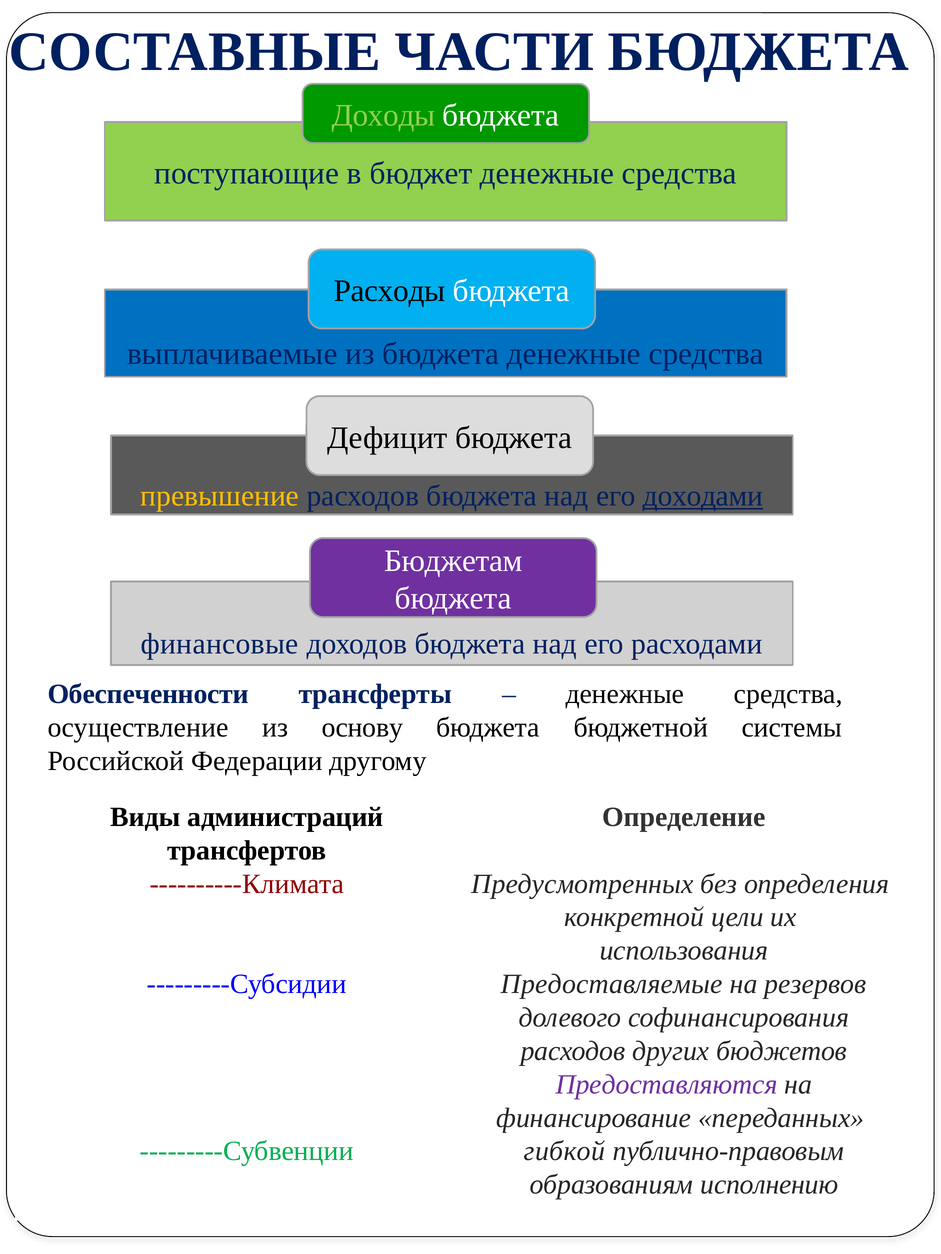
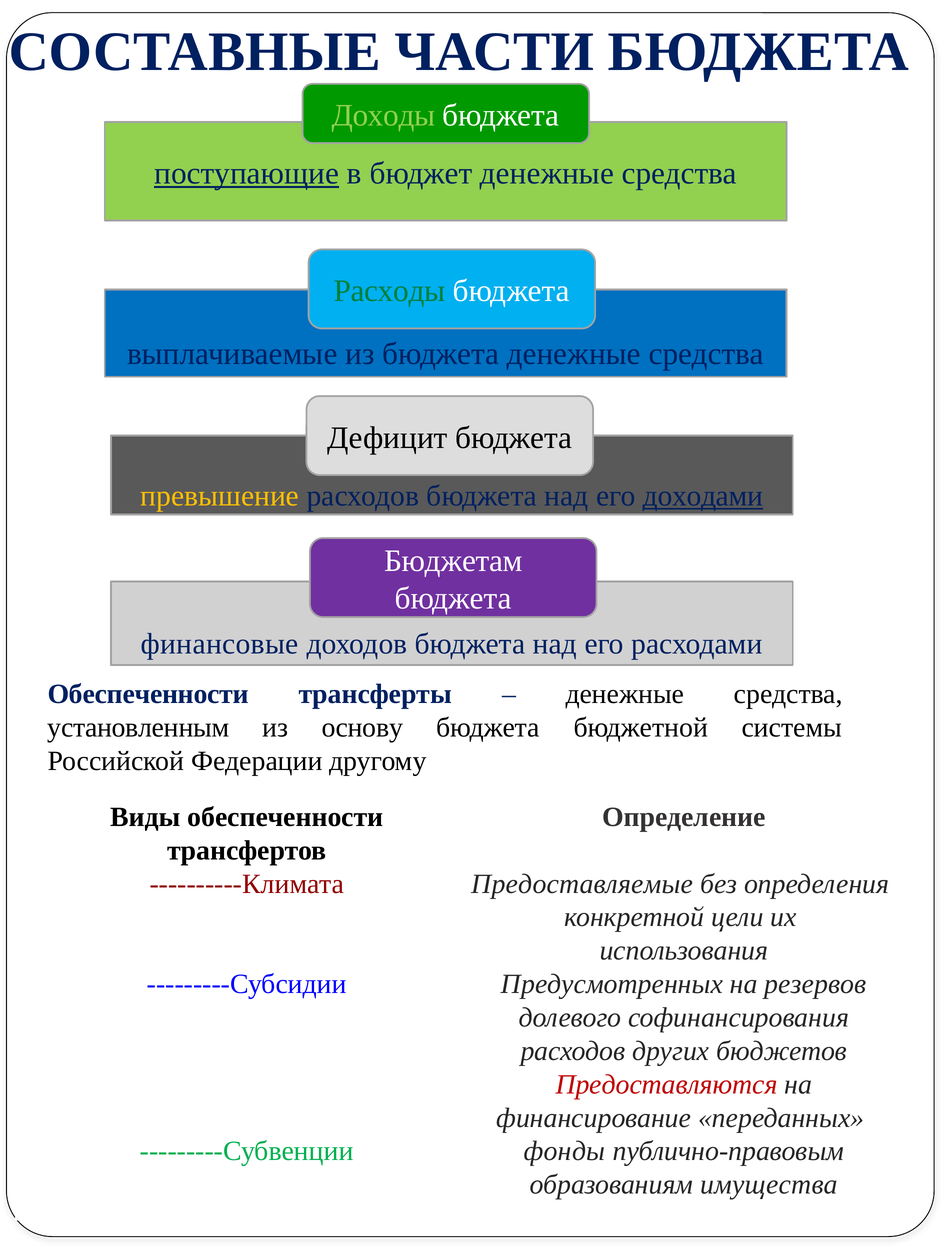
поступающие underline: none -> present (247, 174)
Расходы colour: black -> green (389, 291)
осуществление: осуществление -> установленным (138, 728)
Виды администраций: администраций -> обеспеченности (285, 817)
Предусмотренных: Предусмотренных -> Предоставляемые (582, 884)
Предоставляемые: Предоставляемые -> Предусмотренных (612, 985)
Предоставляются colour: purple -> red (667, 1085)
гибкой: гибкой -> фонды (564, 1152)
исполнению: исполнению -> имущества (769, 1185)
